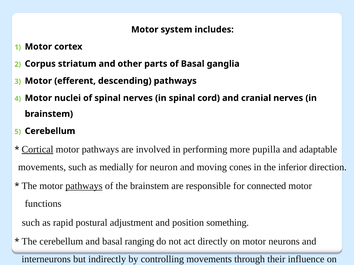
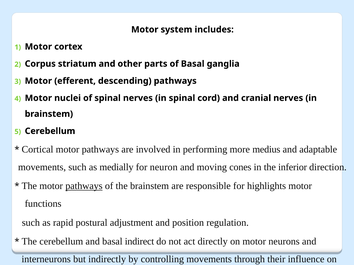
Cortical underline: present -> none (37, 150)
pupilla: pupilla -> medius (266, 150)
connected: connected -> highlights (267, 186)
something: something -> regulation (228, 223)
ranging: ranging -> indirect (139, 242)
